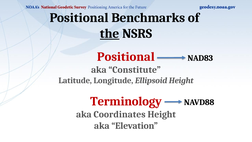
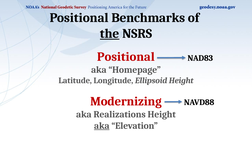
Constitute: Constitute -> Homepage (135, 70)
Terminology: Terminology -> Modernizing (126, 101)
Coordinates: Coordinates -> Realizations (120, 114)
aka underline: none -> present (102, 125)
